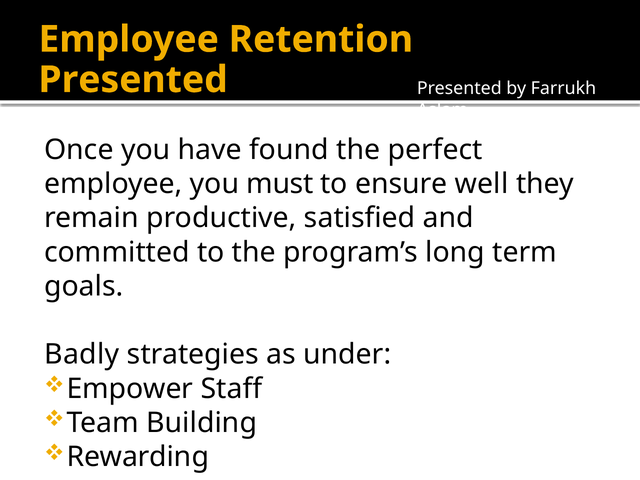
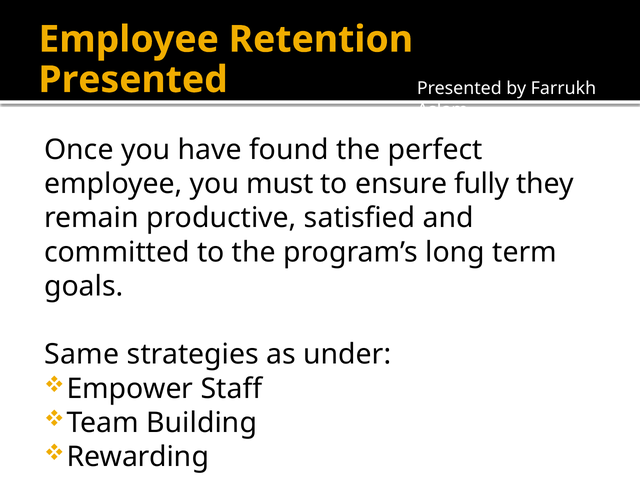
well: well -> fully (482, 184)
Badly: Badly -> Same (82, 355)
